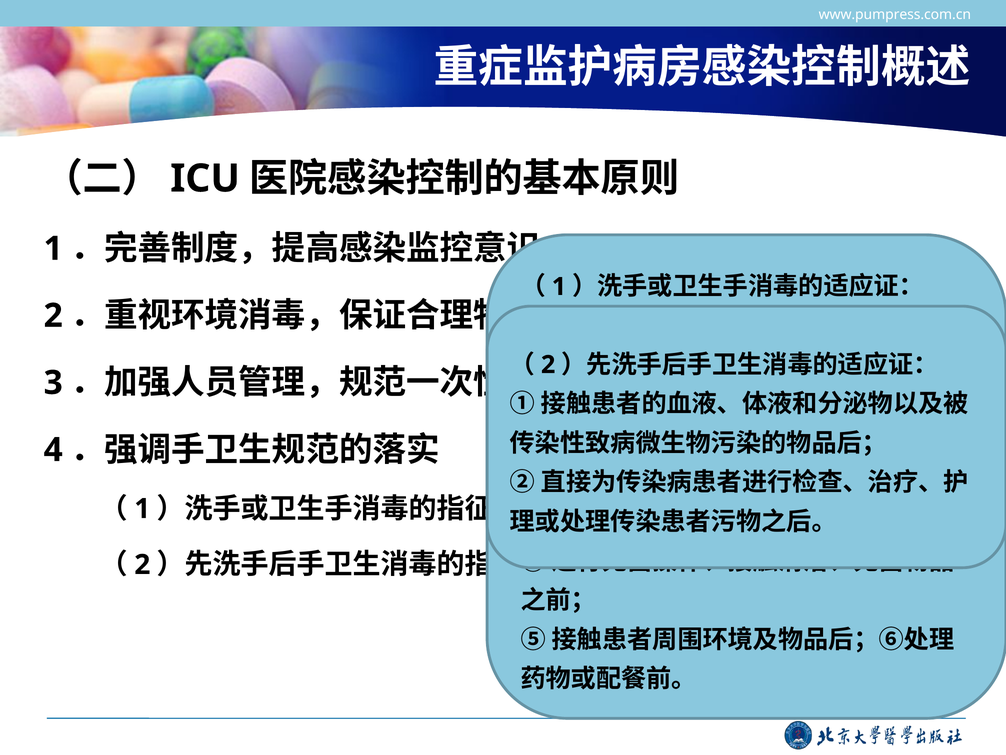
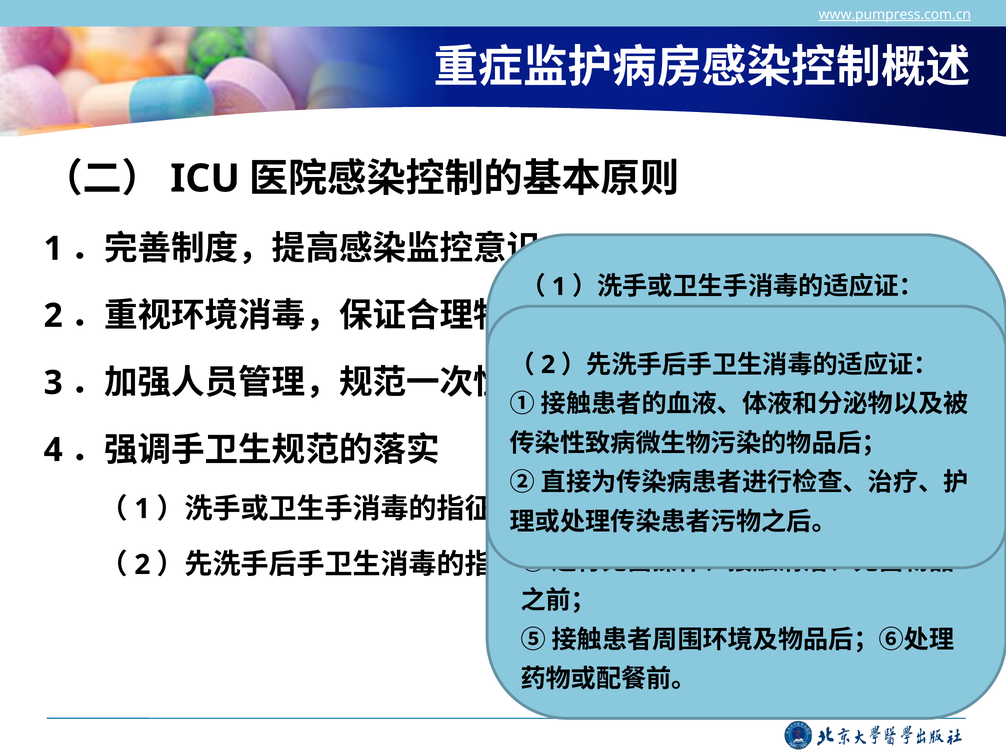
www.pumpress.com.cn underline: none -> present (895, 14)
